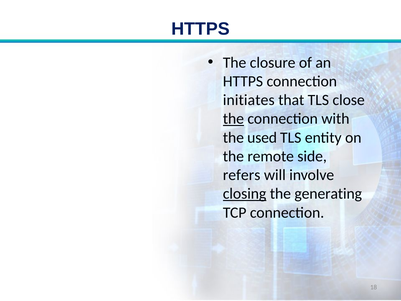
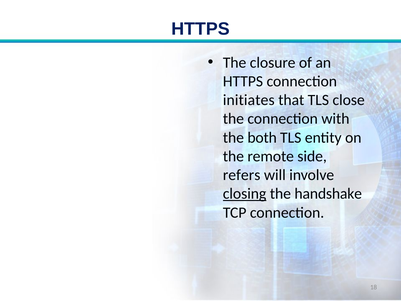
the underline: present -> none (233, 119)
used: used -> both (262, 137)
generating: generating -> handshake (328, 194)
